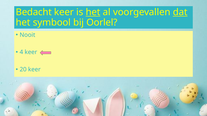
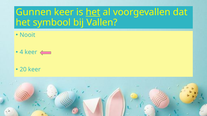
Bedacht: Bedacht -> Gunnen (34, 12)
dat underline: present -> none (180, 12)
Oorlel: Oorlel -> Vallen (102, 23)
